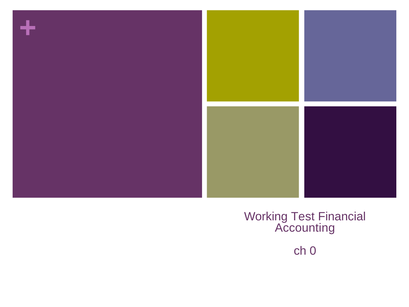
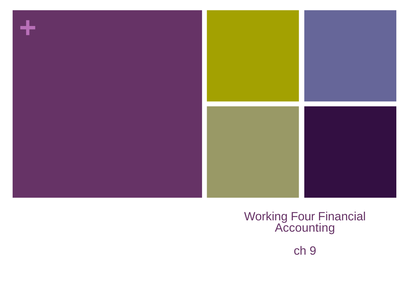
Test: Test -> Four (303, 216)
0: 0 -> 9 (313, 251)
